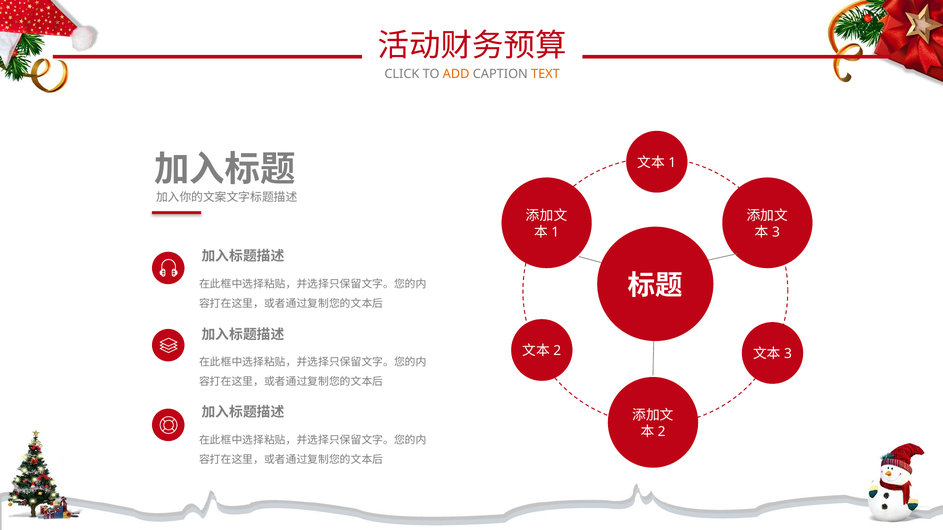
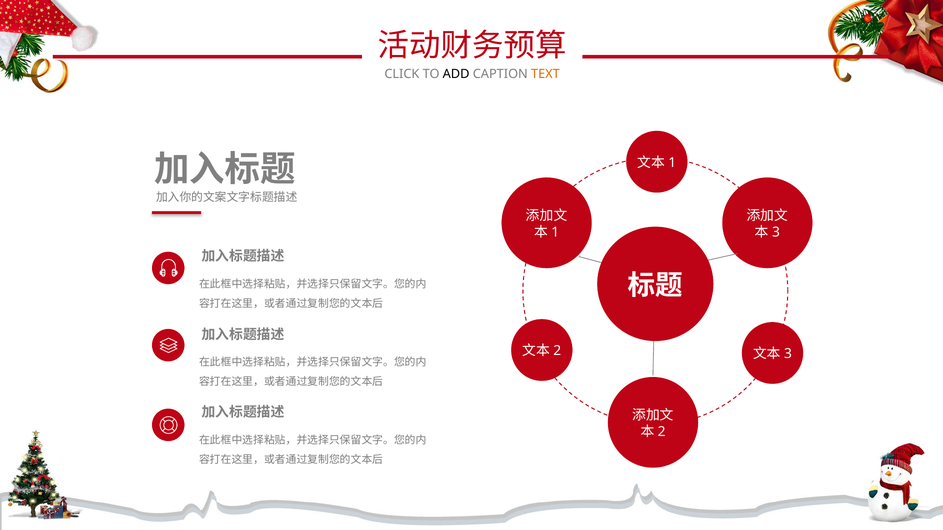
ADD colour: orange -> black (456, 74)
